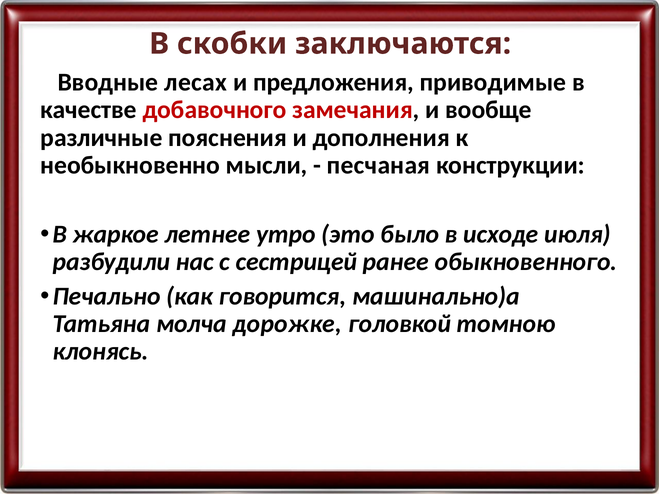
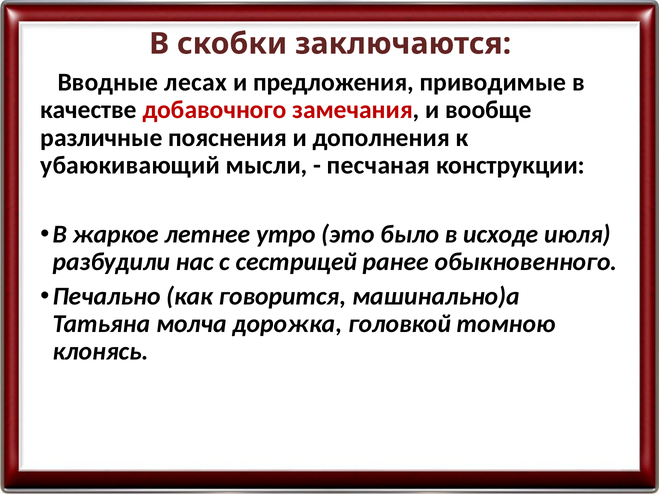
необыкновенно: необыкновенно -> убаюкивающий (130, 165)
дорожке: дорожке -> дорожка (287, 324)
